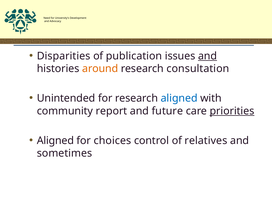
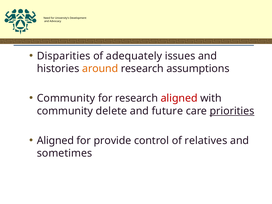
publication: publication -> adequately (134, 56)
and underline: present -> none (208, 56)
consultation: consultation -> assumptions (198, 69)
Unintended: Unintended -> Community (66, 98)
aligned colour: blue -> red (179, 98)
report: report -> delete (111, 111)
choices: choices -> provide (112, 141)
